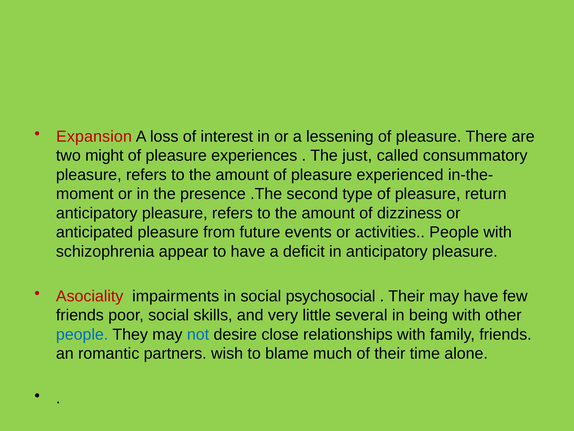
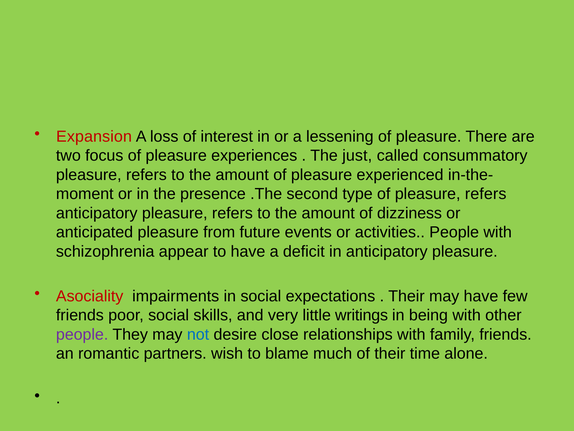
might: might -> focus (104, 155)
of pleasure return: return -> refers (486, 194)
psychosocial: psychosocial -> expectations (330, 296)
several: several -> writings (362, 315)
people colour: blue -> purple (82, 334)
